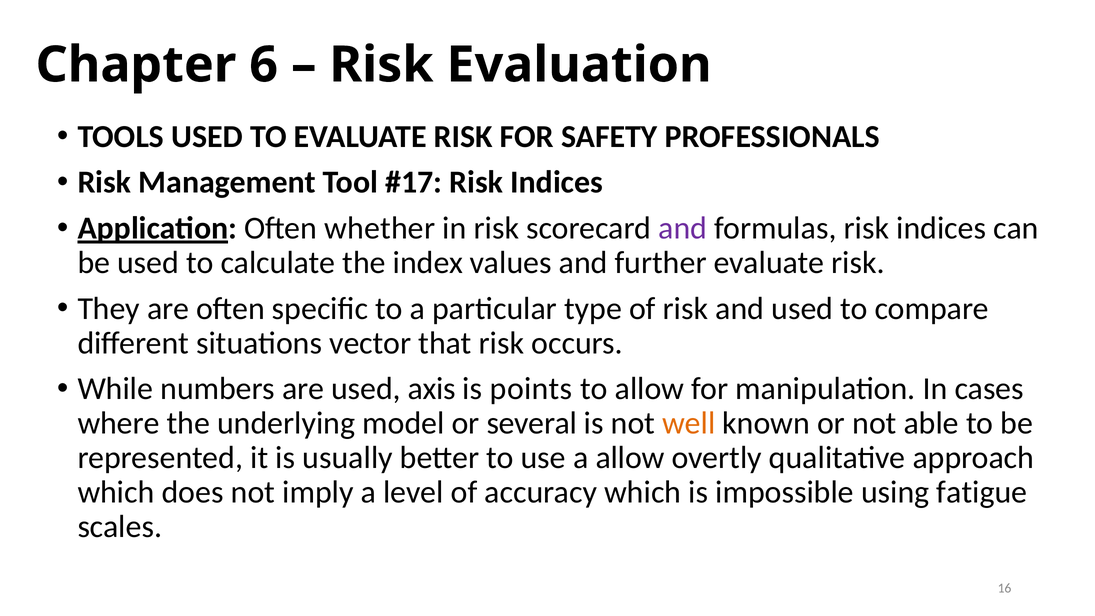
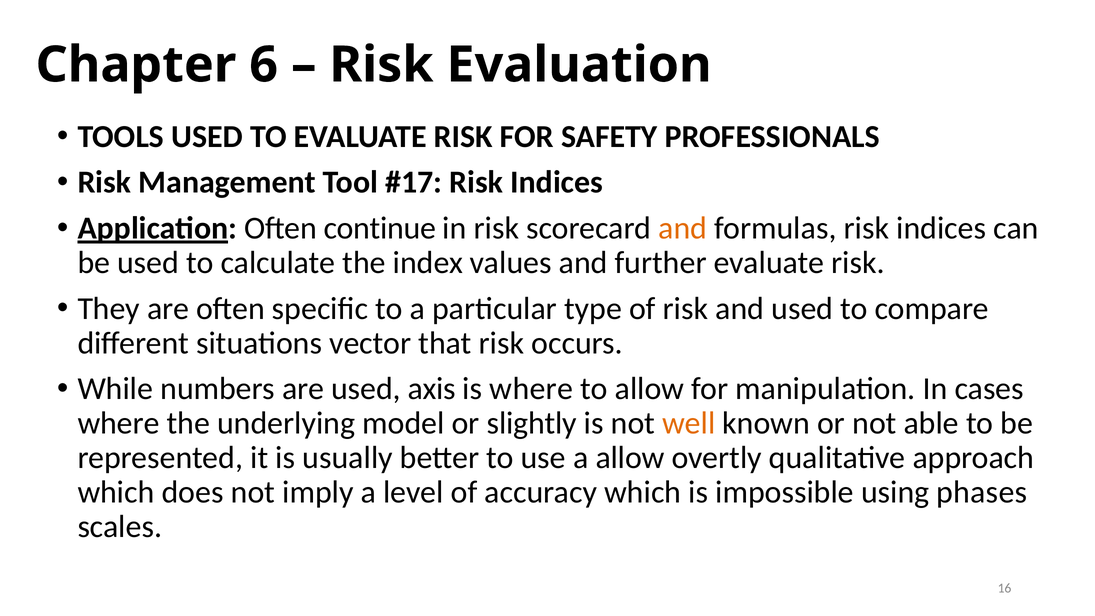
whether: whether -> continue (380, 228)
and colour: purple -> orange (683, 228)
is points: points -> where (531, 389)
several: several -> slightly (532, 423)
fatigue: fatigue -> phases (982, 492)
